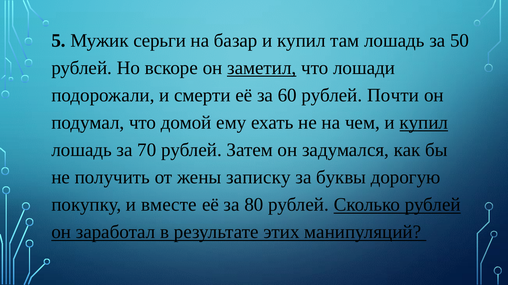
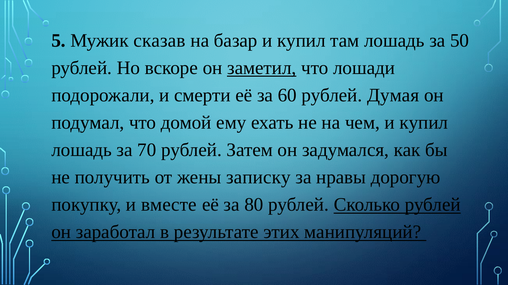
серьги: серьги -> сказав (160, 41)
Почти: Почти -> Думая (393, 96)
купил underline: present -> none (424, 123)
буквы: буквы -> нравы (341, 178)
